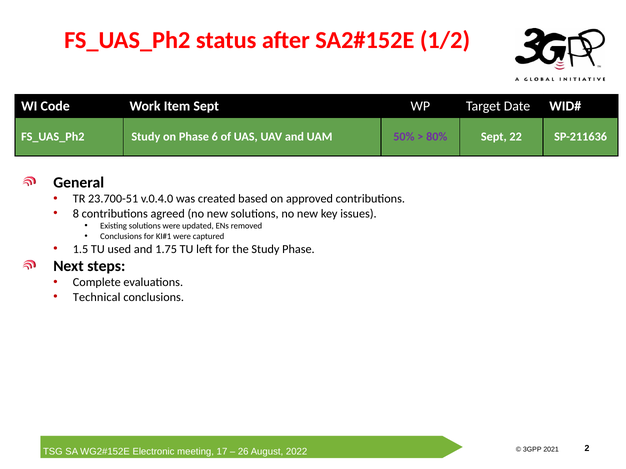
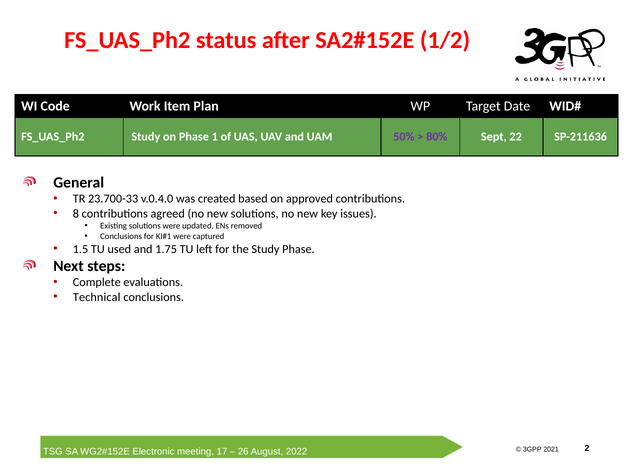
Item Sept: Sept -> Plan (206, 106)
6: 6 -> 1 (215, 137)
23.700-51: 23.700-51 -> 23.700-33 (113, 199)
